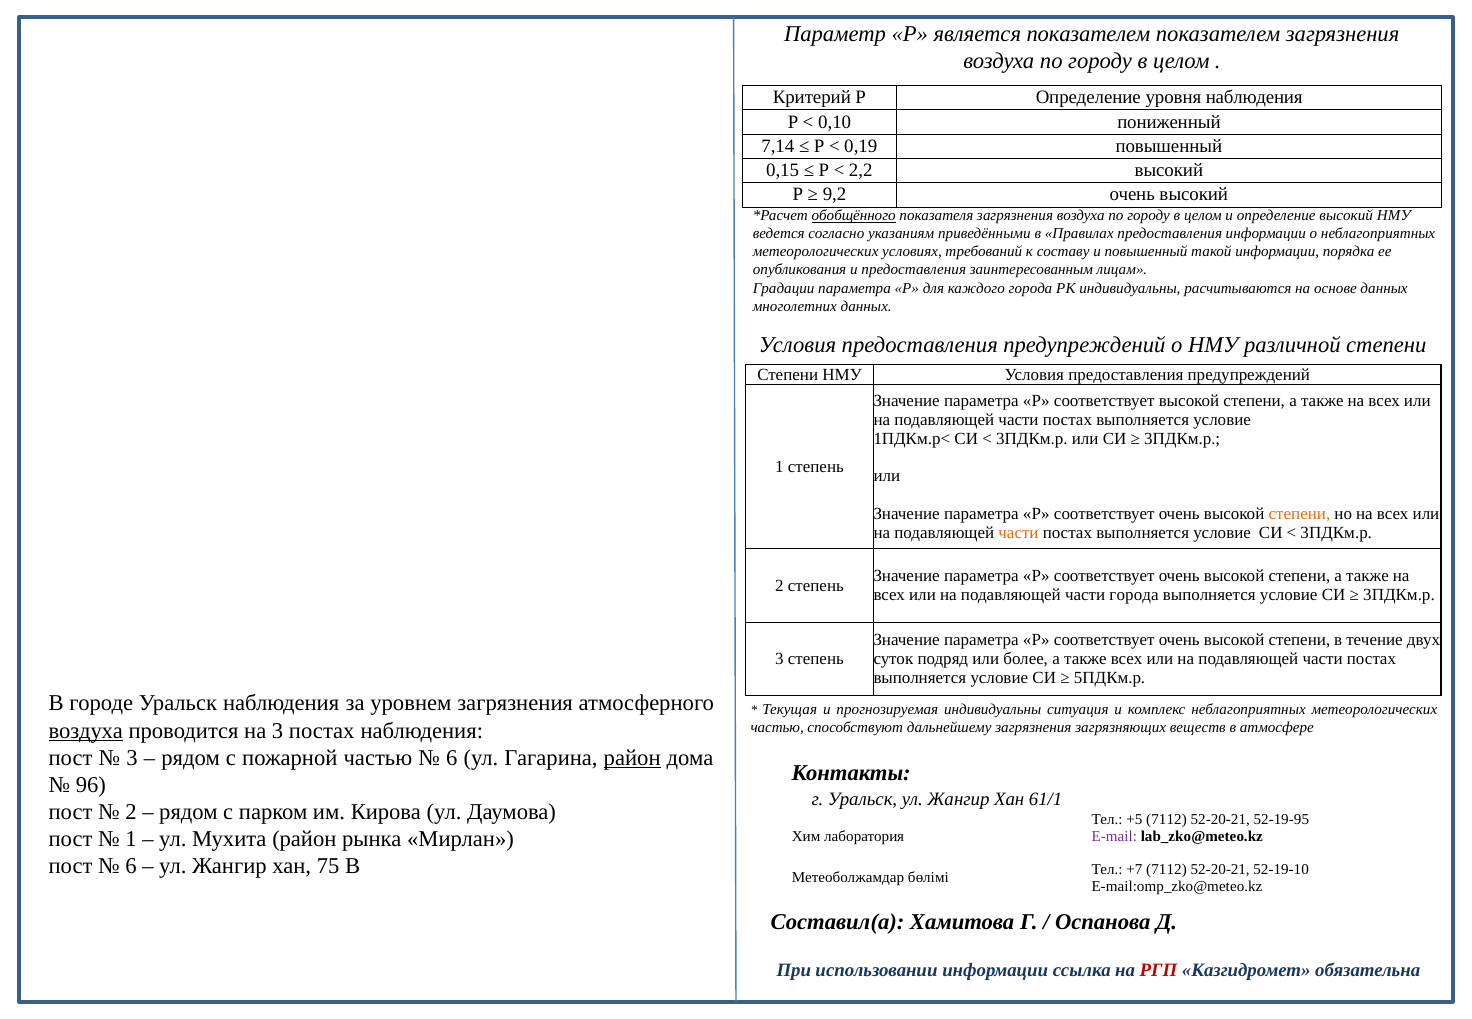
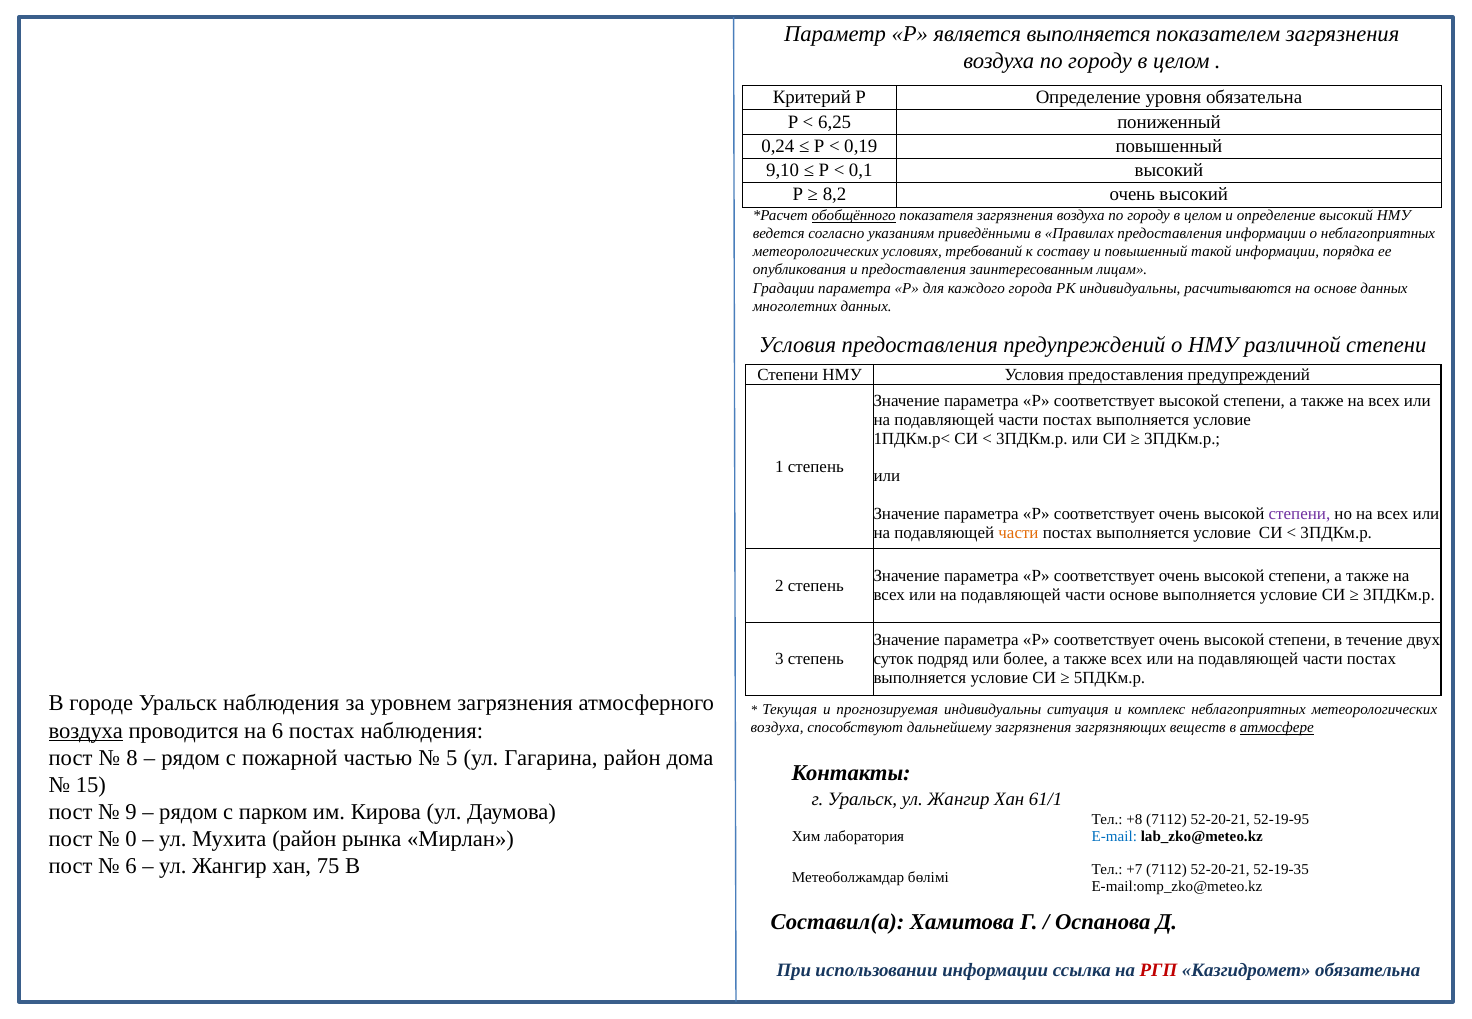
является показателем: показателем -> выполняется (1089, 34)
уровня наблюдения: наблюдения -> обязательна (1254, 98)
0,10: 0,10 -> 6,25 (835, 122)
7,14: 7,14 -> 0,24 (778, 146)
0,15: 0,15 -> 9,10 (783, 170)
2,2: 2,2 -> 0,1 (861, 170)
9,2: 9,2 -> 8,2 (835, 195)
степени colour: orange -> purple (1299, 514)
части города: города -> основе (1134, 595)
на 3: 3 -> 6 (278, 731)
частью: частью -> воздуха (777, 728)
атмосфере underline: none -> present (1277, 728)
3: 3 -> 8 (132, 758)
6: 6 -> 5 (452, 758)
район underline: present -> none (632, 758)
96: 96 -> 15 (91, 785)
2: 2 -> 9 (131, 812)
+5: +5 -> +8 (1134, 820)
1: 1 -> 0 (131, 839)
E-mail colour: purple -> blue (1114, 836)
52-19-10: 52-19-10 -> 52-19-35 (1281, 870)
